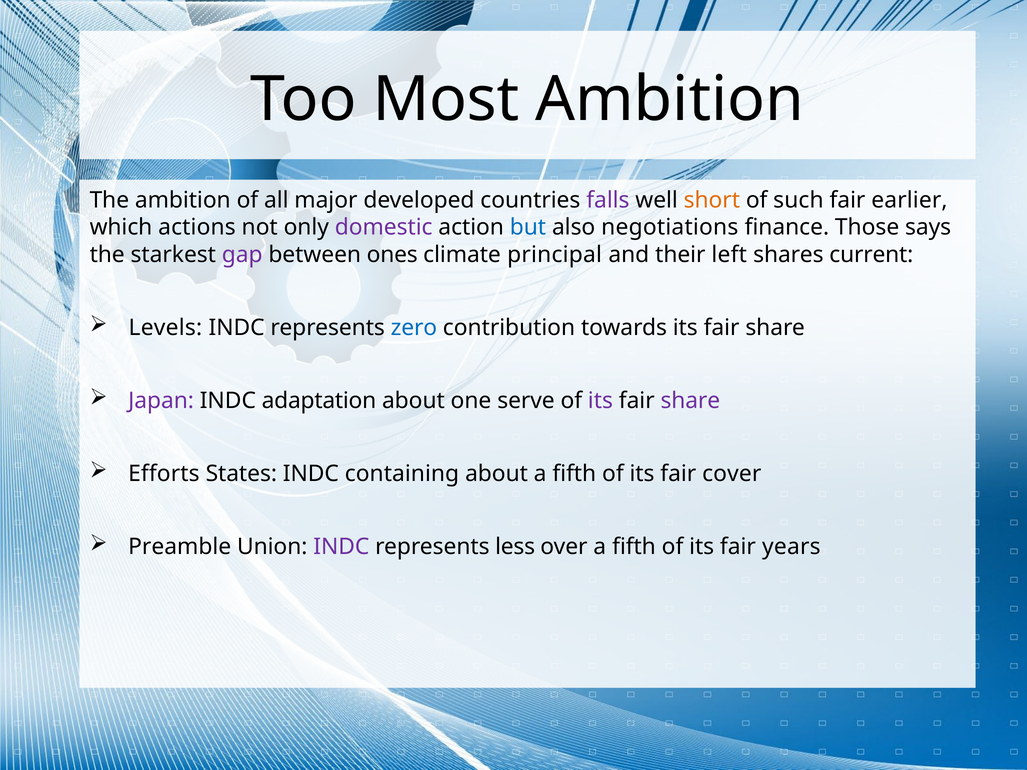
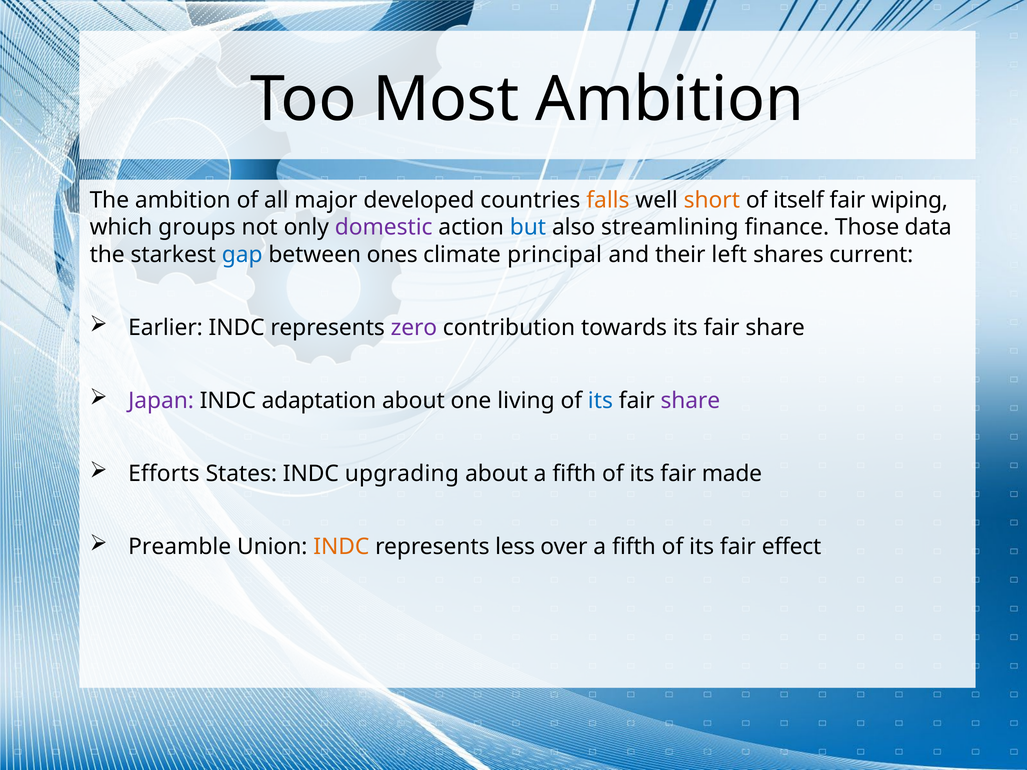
falls colour: purple -> orange (608, 200)
such: such -> itself (799, 200)
earlier: earlier -> wiping (910, 200)
actions: actions -> groups (197, 228)
negotiations: negotiations -> streamlining (670, 228)
says: says -> data (928, 228)
gap colour: purple -> blue (242, 255)
Levels: Levels -> Earlier (166, 328)
zero colour: blue -> purple (414, 328)
serve: serve -> living (526, 401)
its colour: purple -> blue (600, 401)
containing: containing -> upgrading (402, 474)
cover: cover -> made (732, 474)
INDC colour: purple -> orange (341, 547)
years: years -> effect (792, 547)
